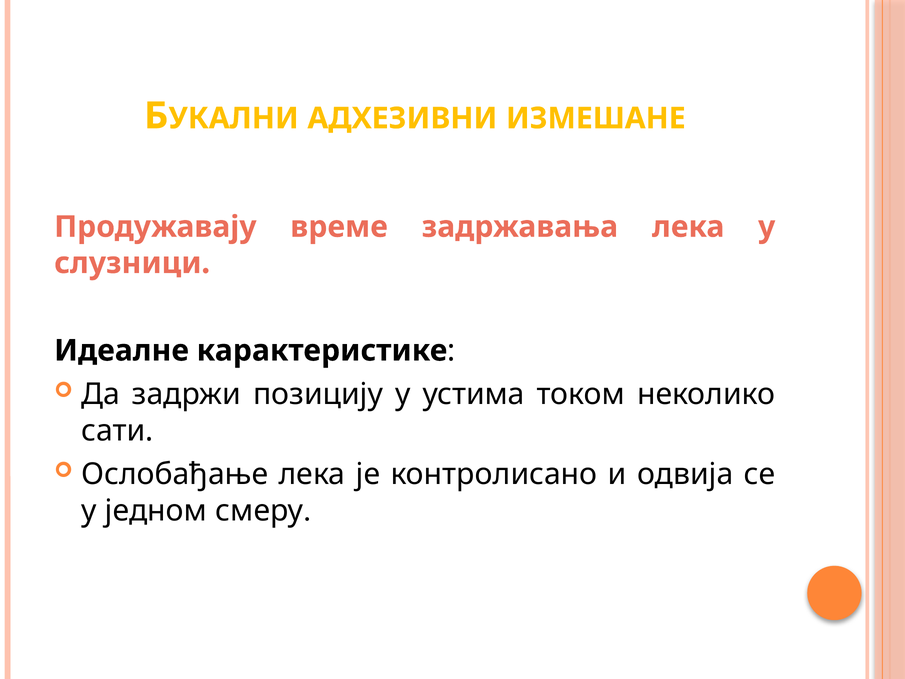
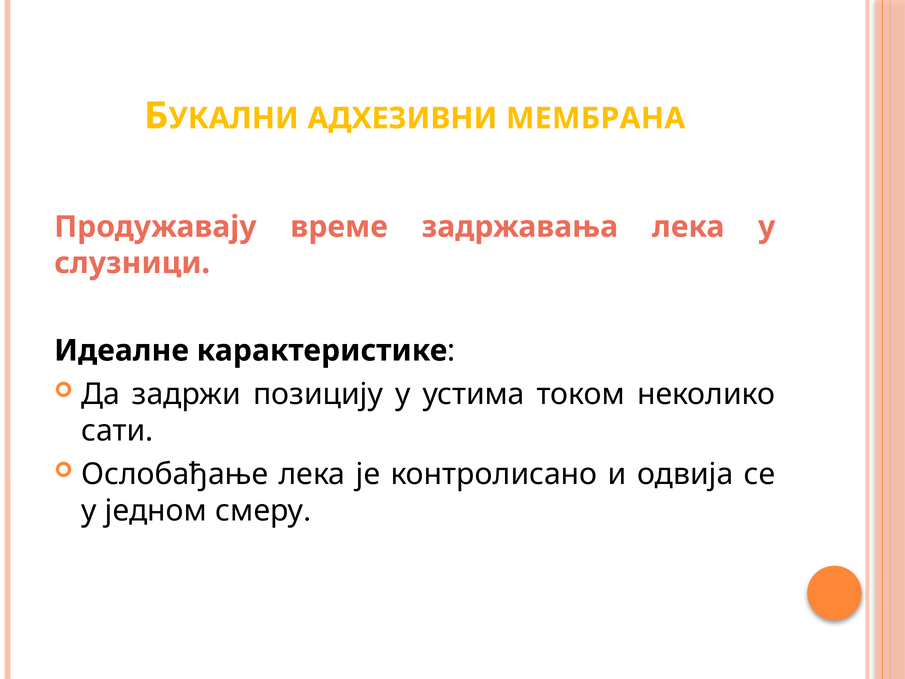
ИЗМЕШАНЕ: ИЗМЕШАНЕ -> МЕМБРАНА (596, 118)
